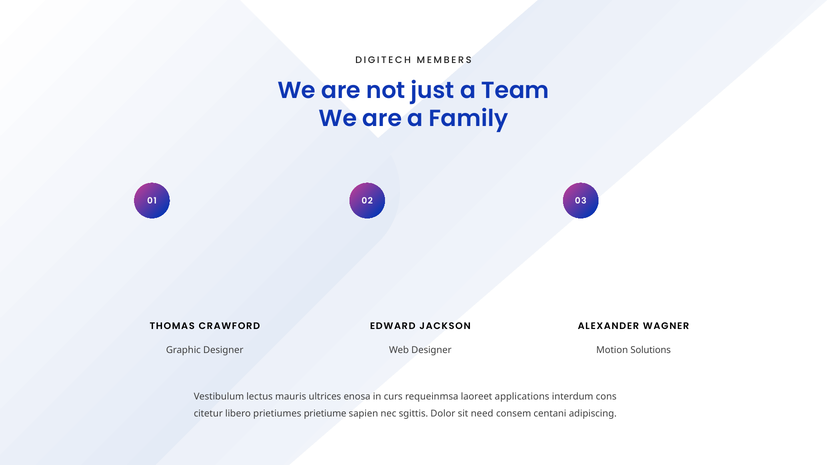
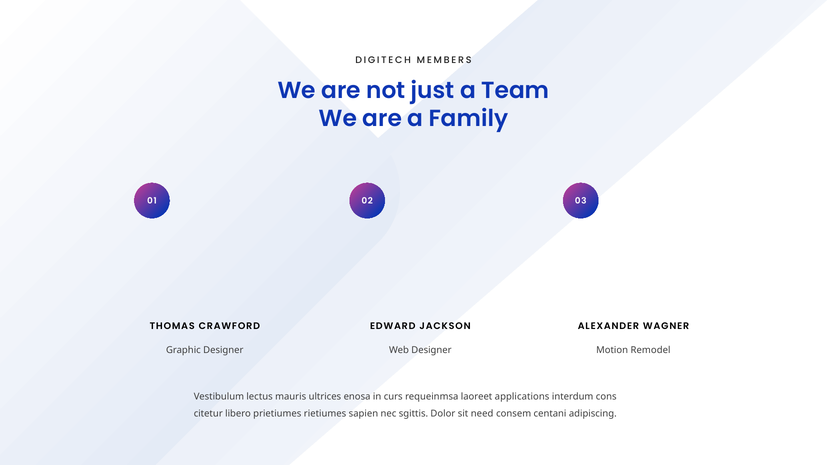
Solutions: Solutions -> Remodel (651, 350)
prietiume: prietiume -> rietiumes (325, 414)
